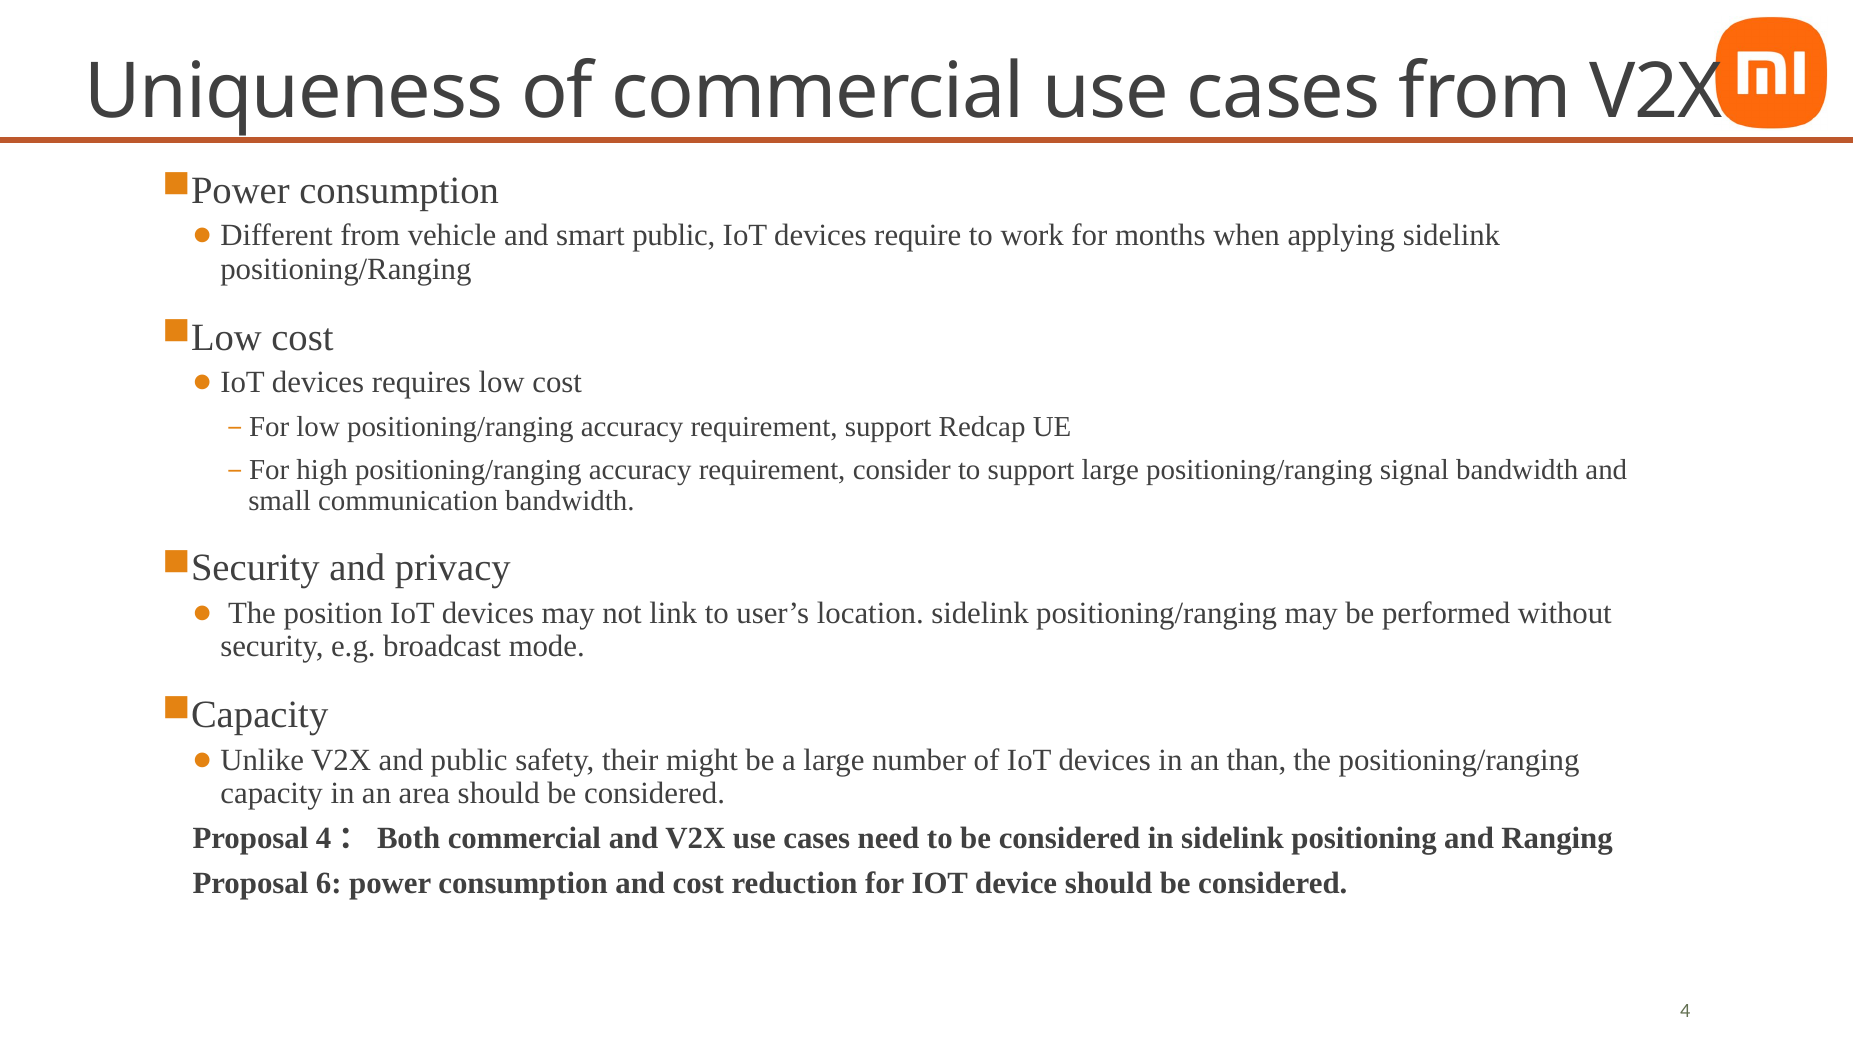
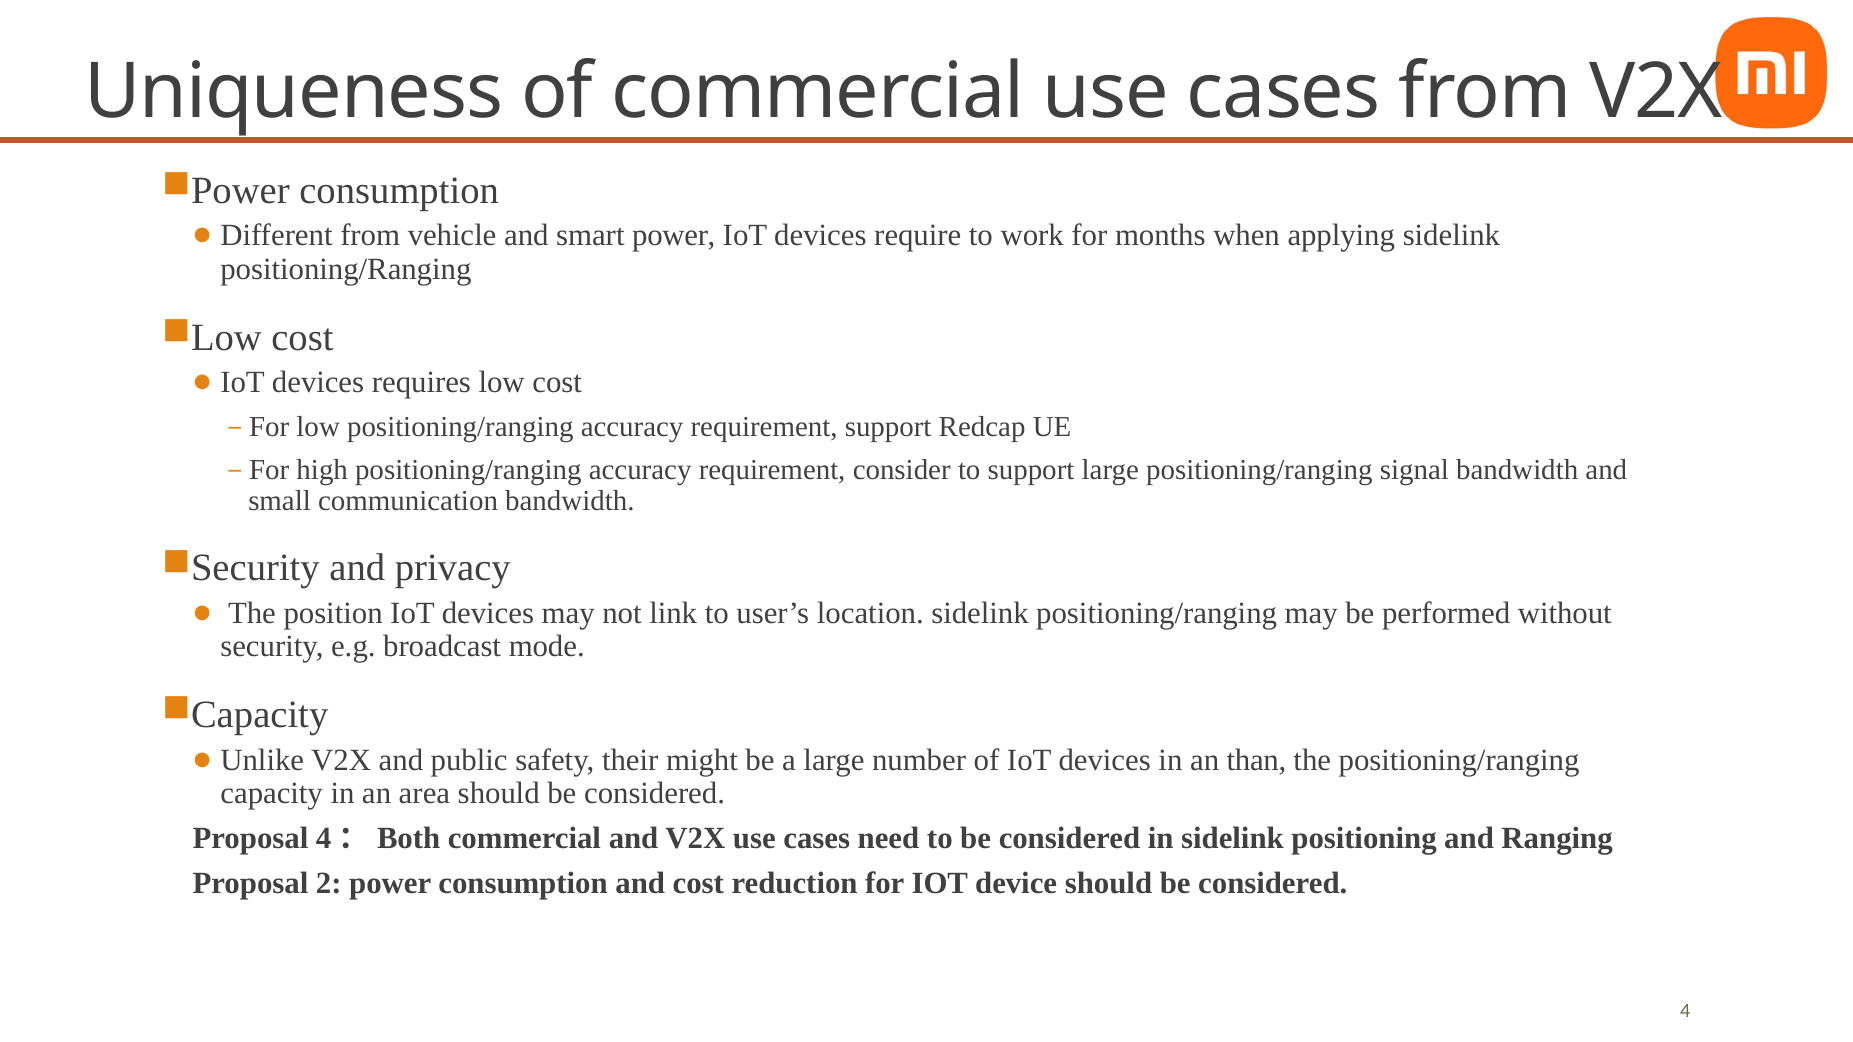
smart public: public -> power (674, 236)
6: 6 -> 2 (329, 884)
